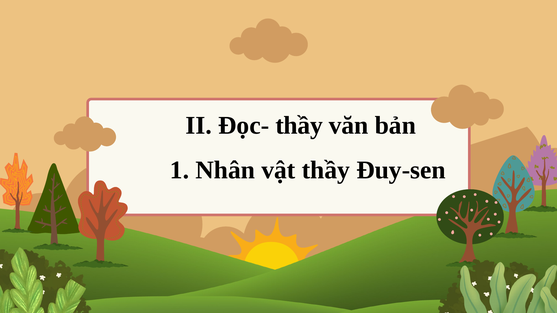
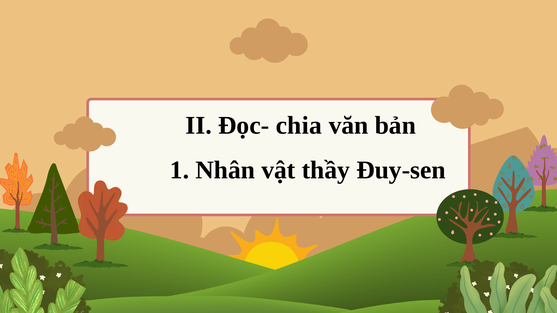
Đọc- thầy: thầy -> chia (299, 125)
